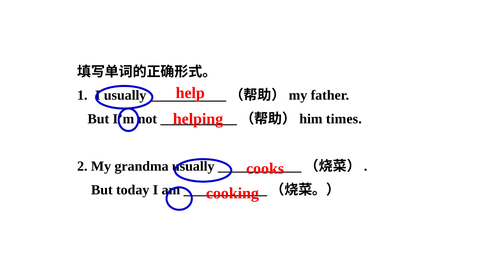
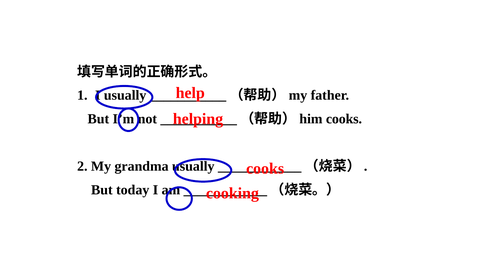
times: times -> cooks (344, 119)
